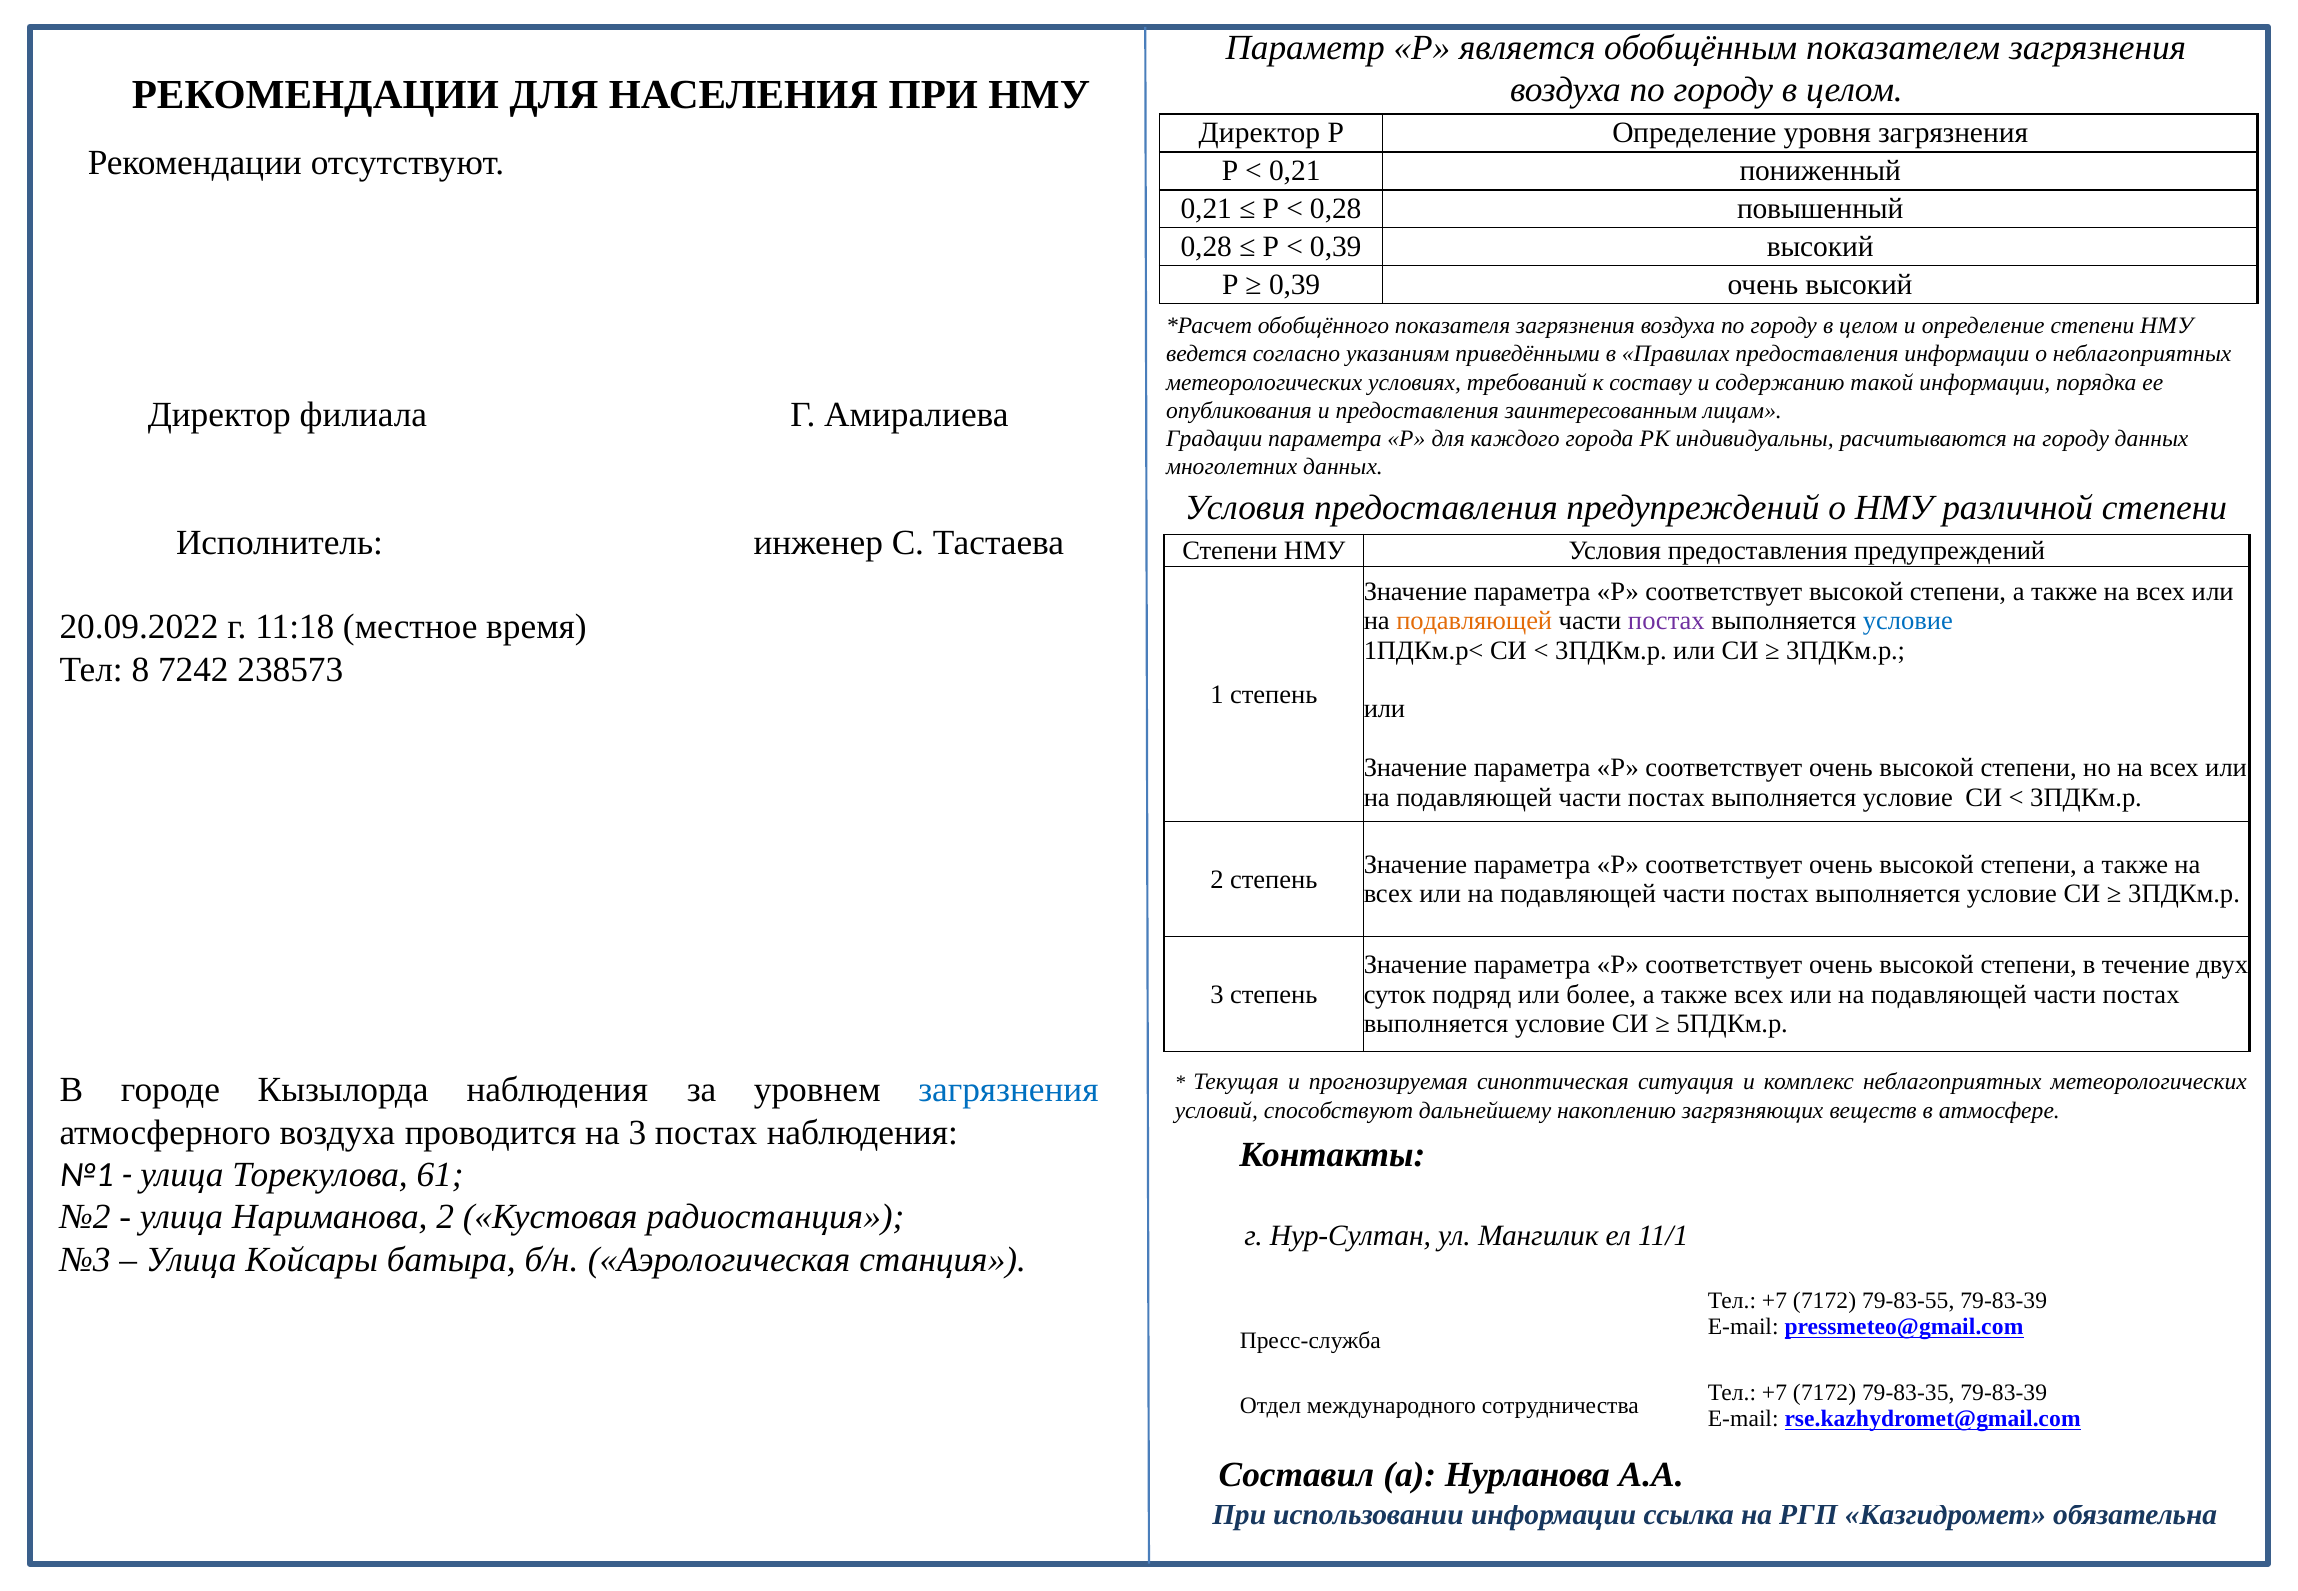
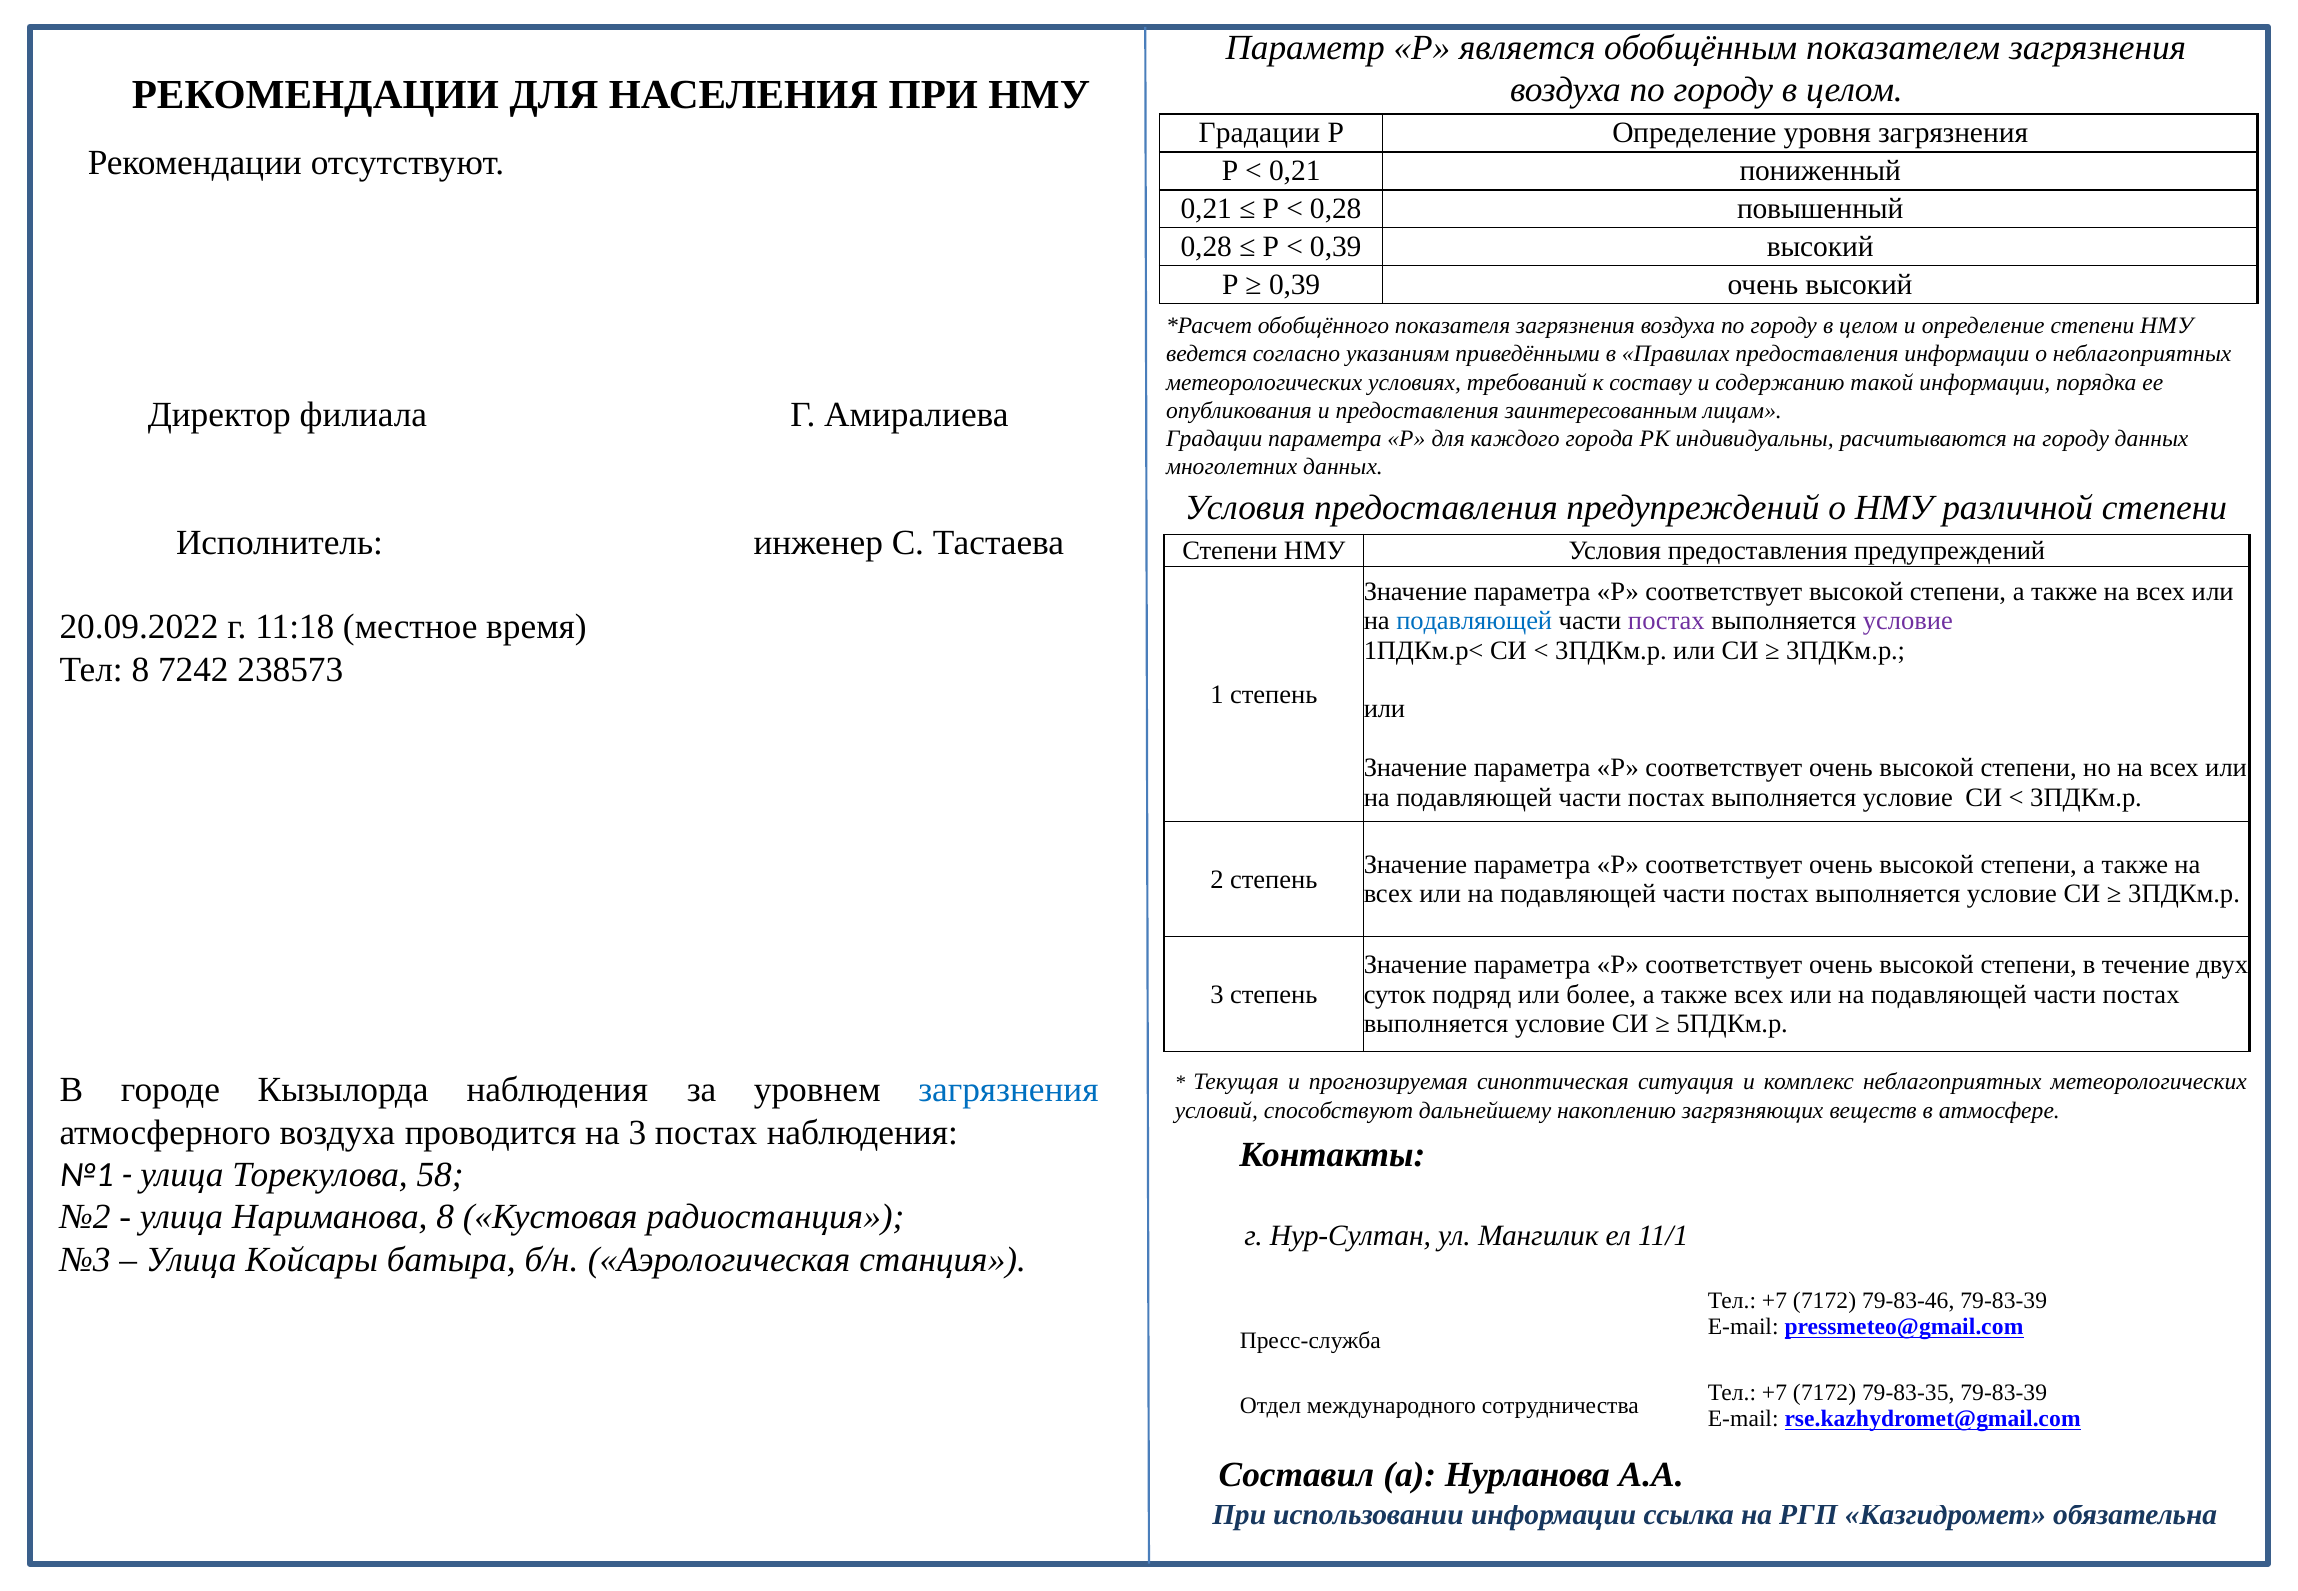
Директор: Директор -> Градации (1259, 133)
подавляющей colour: orange -> blue (1474, 621)
условие colour: blue -> purple (1908, 621)
61: 61 -> 58 (440, 1175)
Нариманова 2: 2 -> 8 (445, 1217)
79-83-55: 79-83-55 -> 79-83-46 (1908, 1301)
